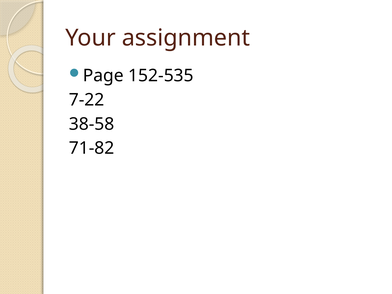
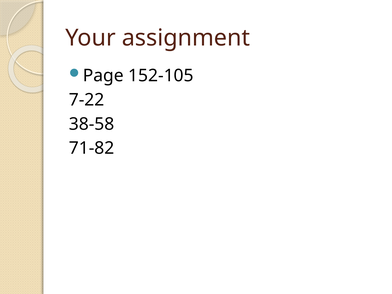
152-535: 152-535 -> 152-105 (161, 76)
